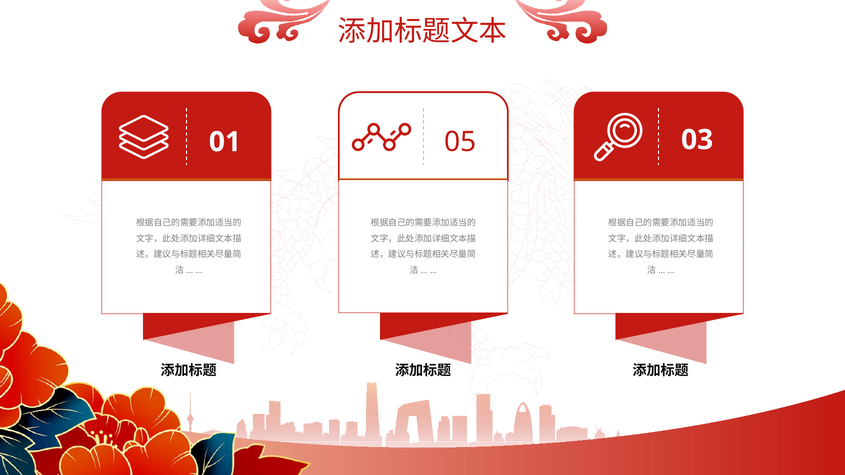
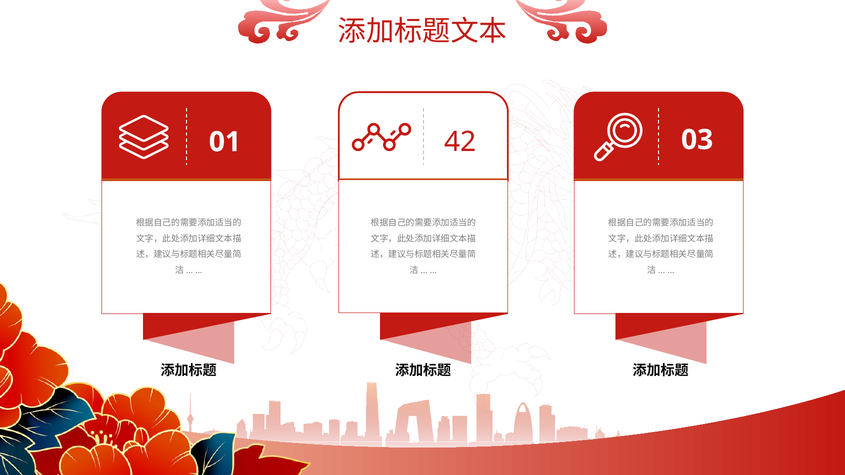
05: 05 -> 42 (460, 142)
